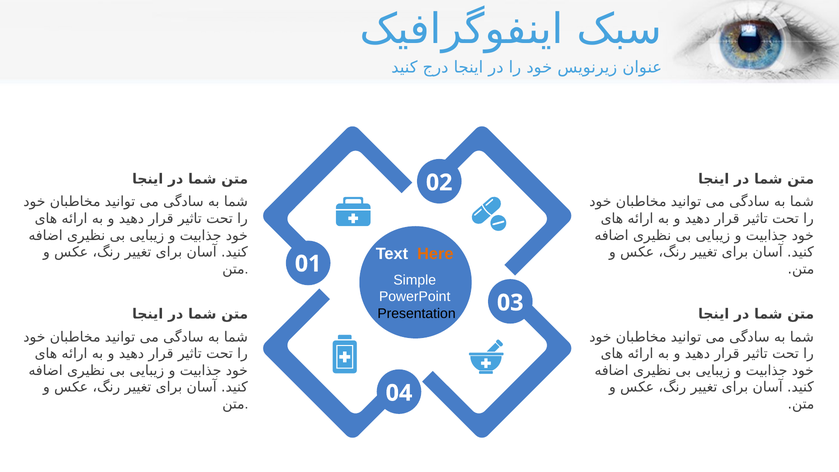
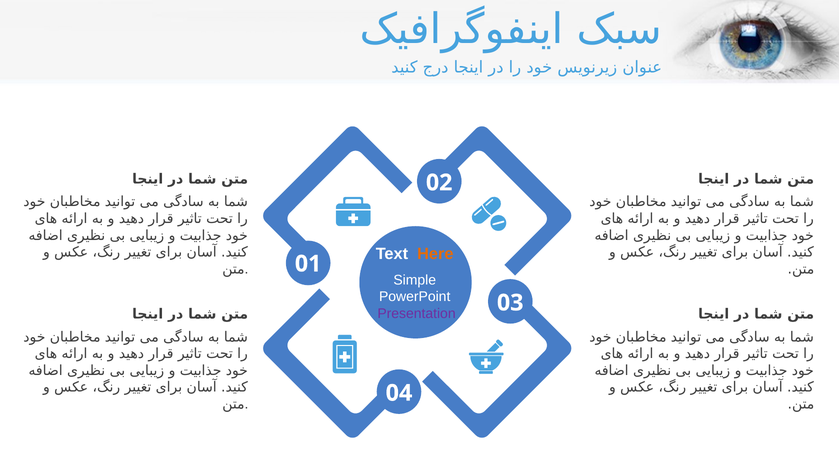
Presentation colour: black -> purple (417, 314)
